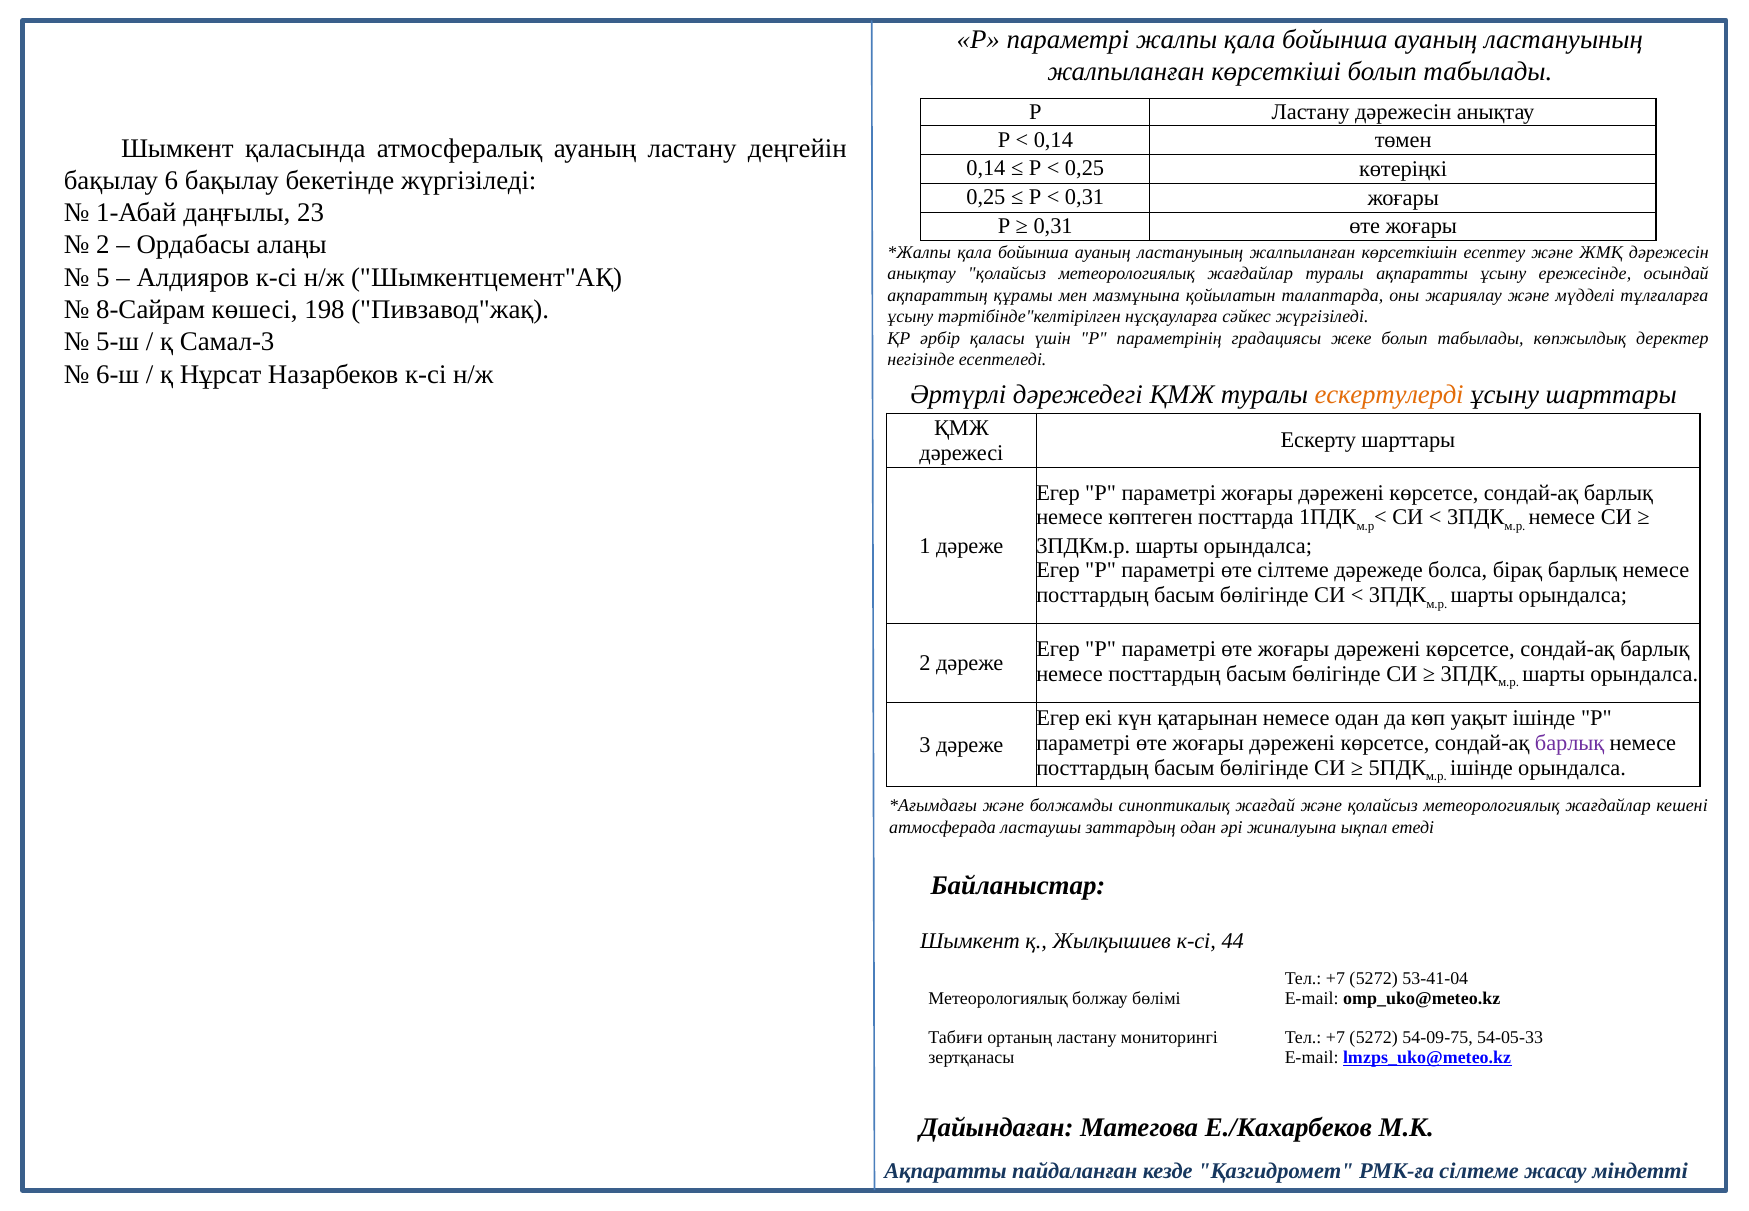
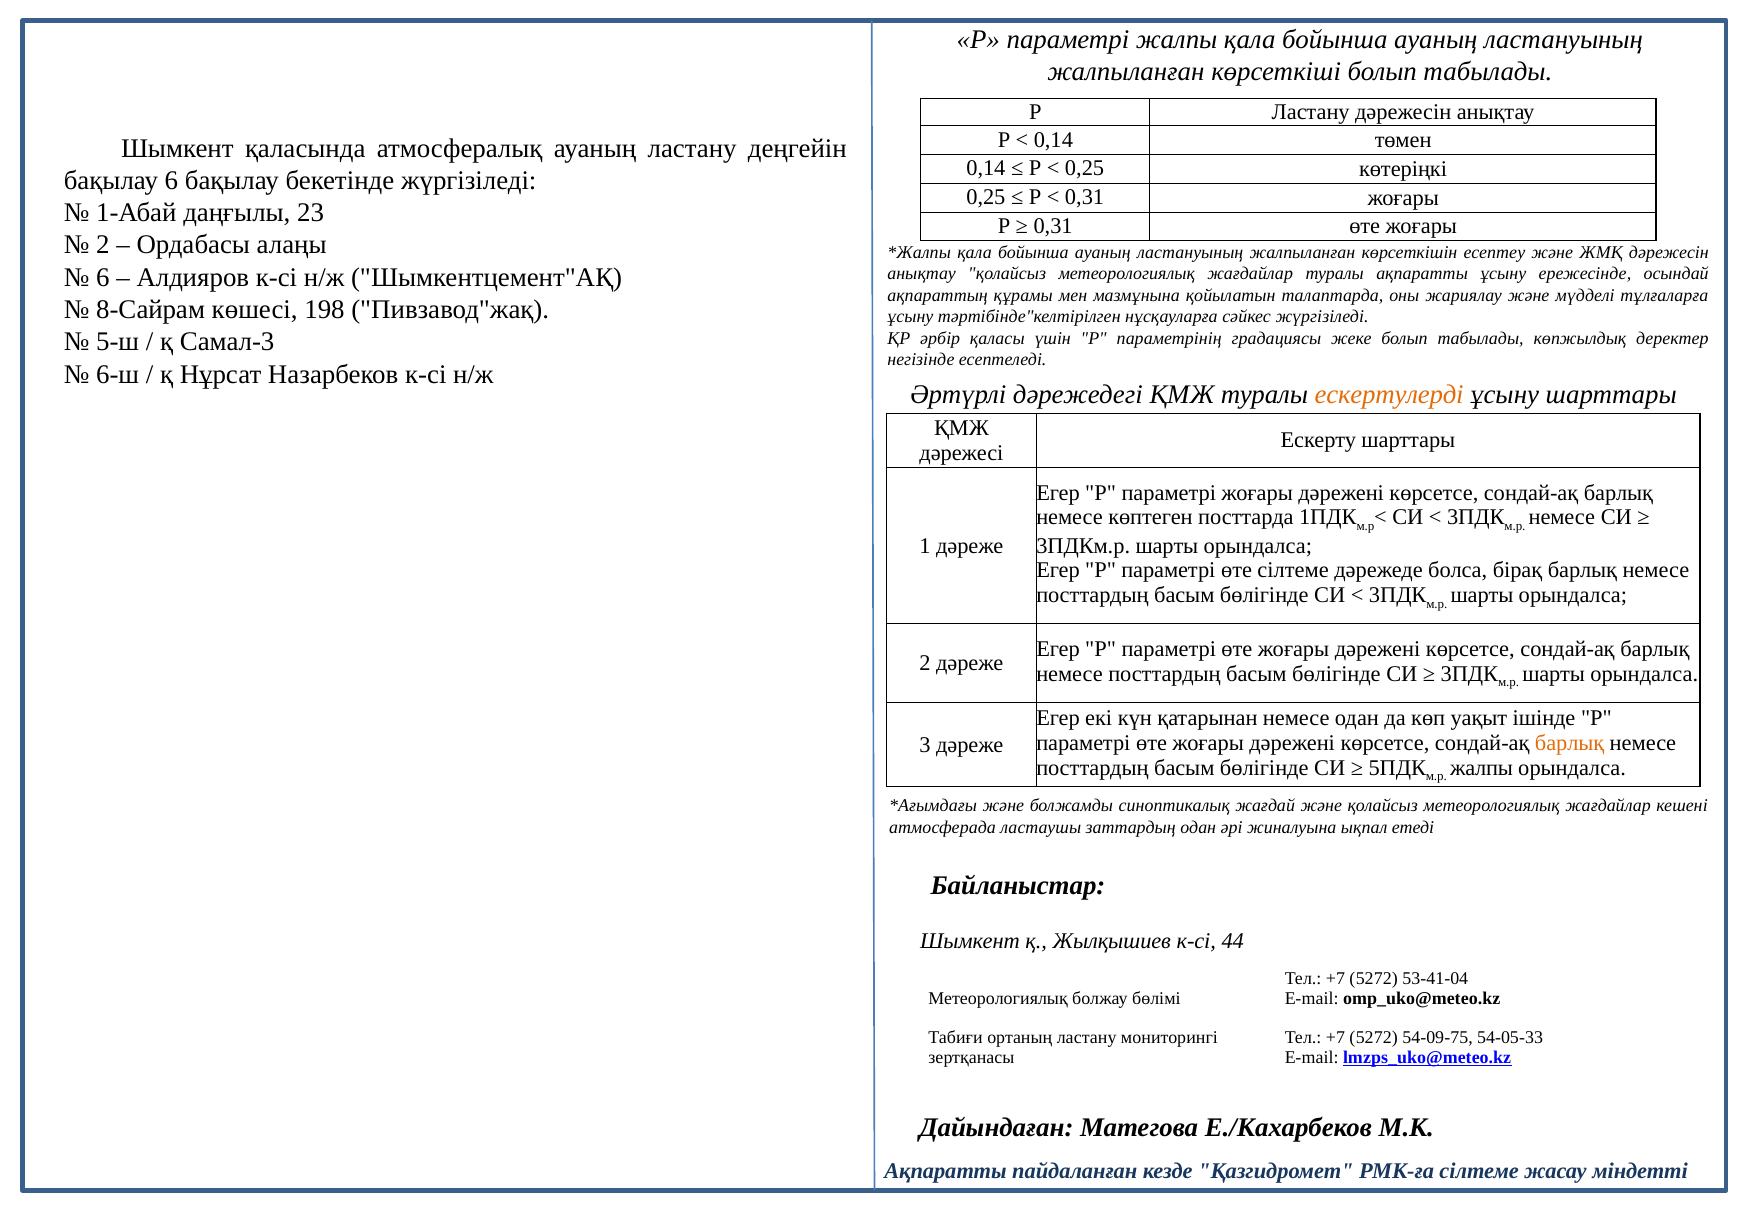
5: 5 -> 6 (103, 277)
барлық colour: purple -> orange (1570, 743)
ішінде: ішінде -> жалпы (1482, 768)
